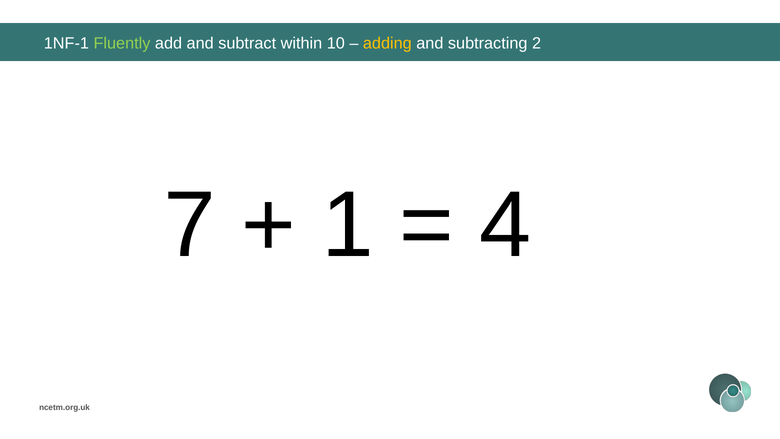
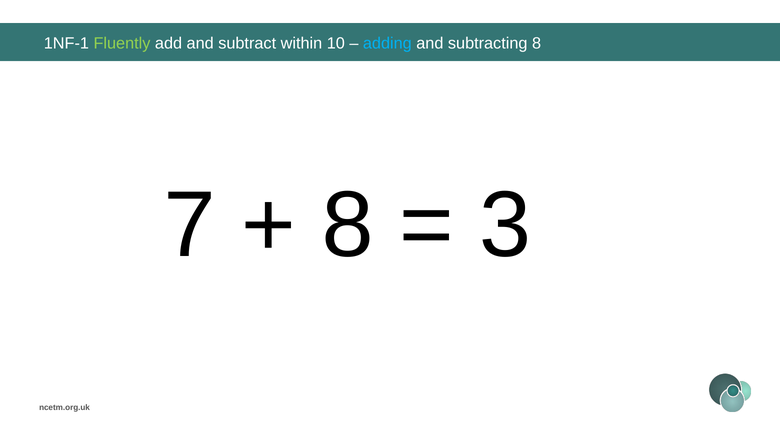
adding colour: yellow -> light blue (387, 44)
subtracting 2: 2 -> 8 (537, 44)
1: 1 -> 8 (348, 225)
4: 4 -> 3 (505, 225)
